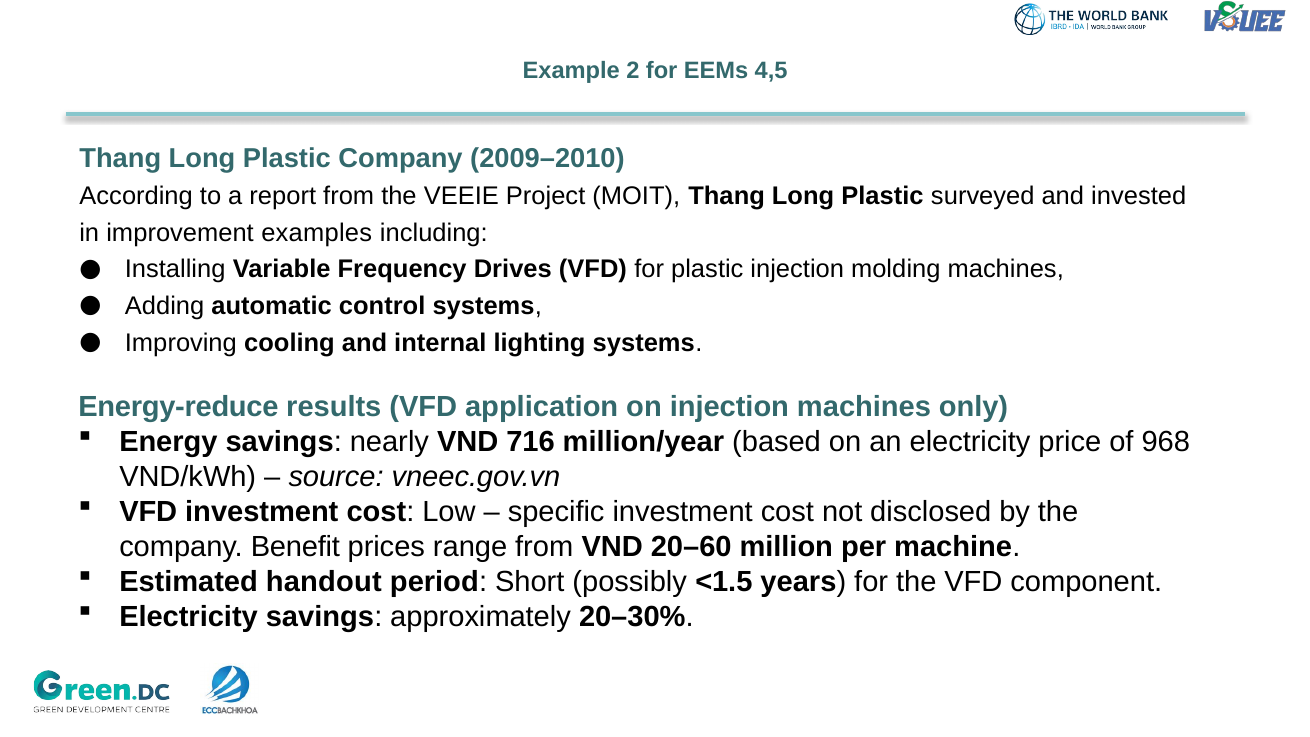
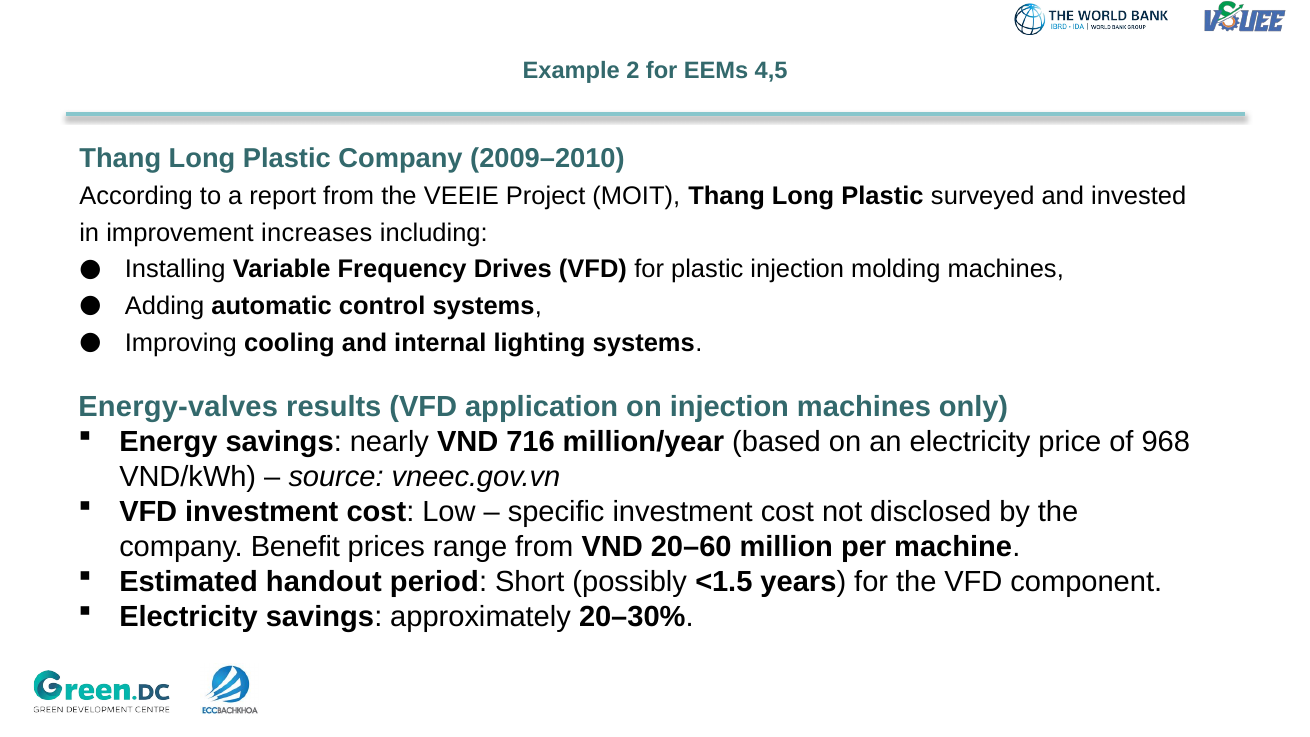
examples: examples -> increases (317, 233)
Energy-reduce: Energy-reduce -> Energy-valves (178, 407)
